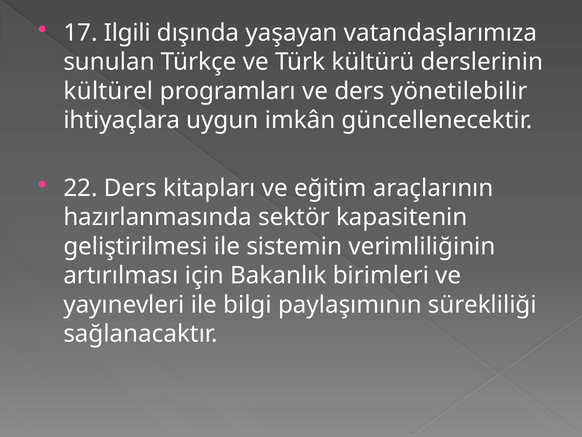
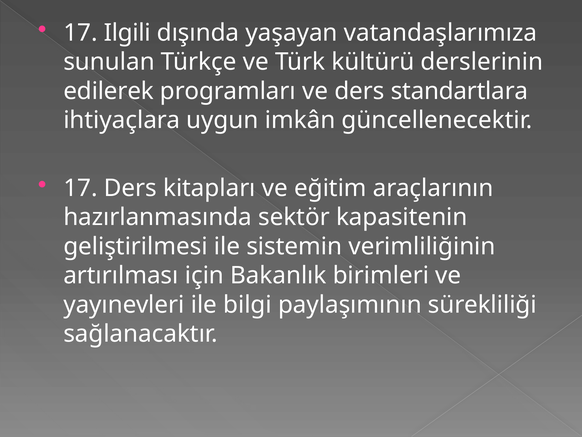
kültürel: kültürel -> edilerek (109, 91)
yönetilebilir: yönetilebilir -> standartlara (459, 91)
22: 22 -> 17 (80, 188)
